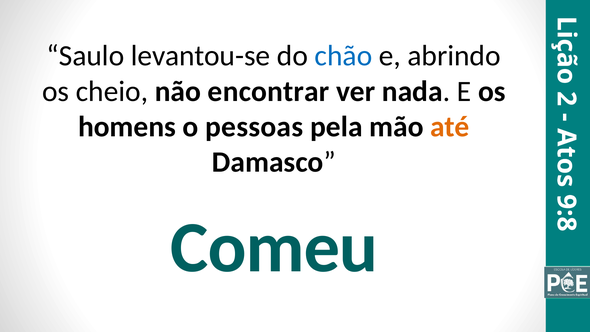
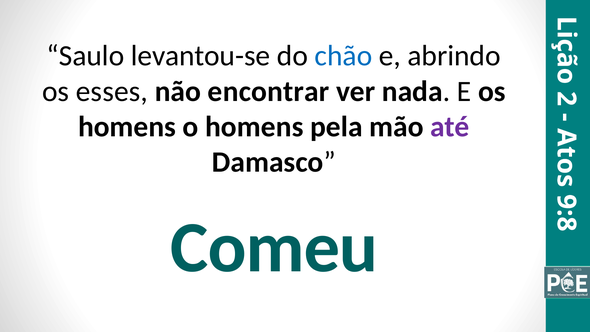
cheio: cheio -> esses (112, 91)
o pessoas: pessoas -> homens (254, 127)
até colour: orange -> purple (450, 127)
